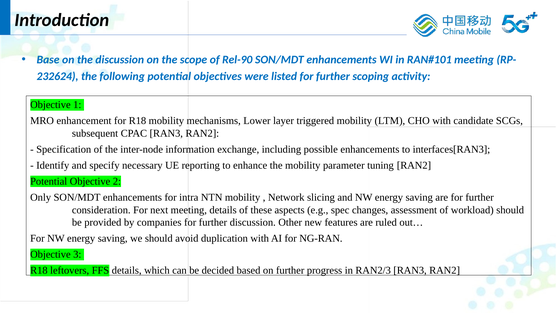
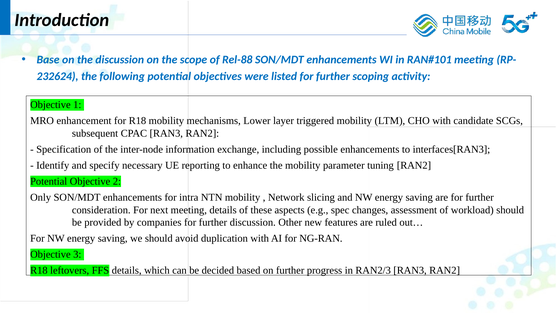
Rel-90: Rel-90 -> Rel-88 (237, 60)
